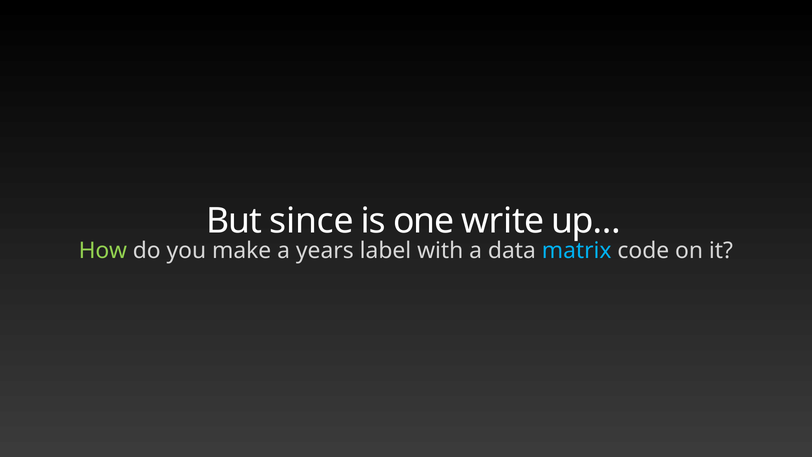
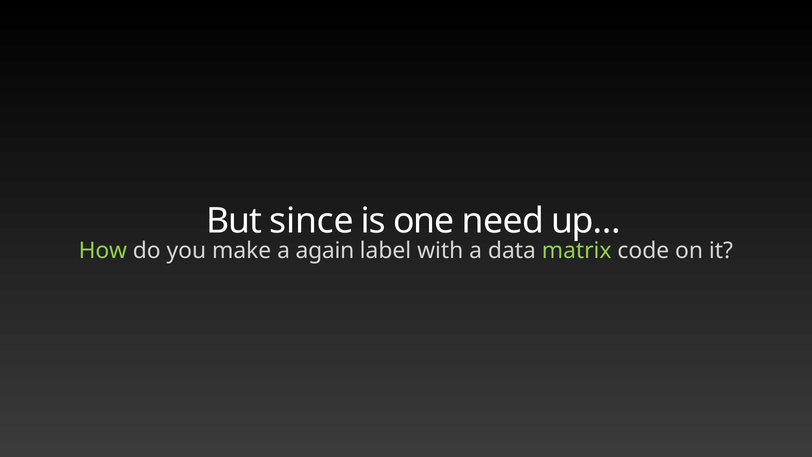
write: write -> need (503, 221)
years: years -> again (325, 250)
matrix colour: light blue -> light green (577, 250)
